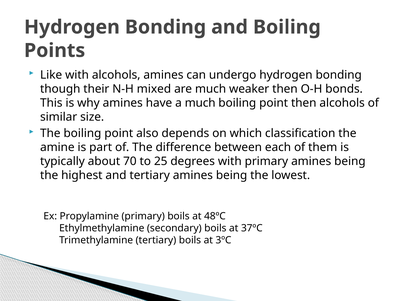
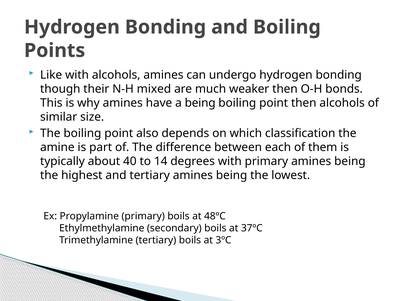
a much: much -> being (200, 103)
70: 70 -> 40 (130, 162)
25: 25 -> 14 (161, 162)
